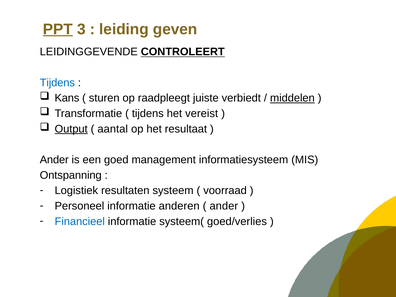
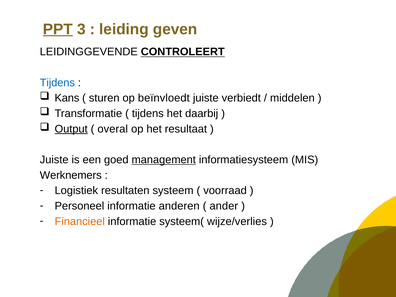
raadpleegt: raadpleegt -> beïnvloedt (164, 98)
middelen underline: present -> none (292, 98)
vereist: vereist -> daarbij (202, 114)
aantal: aantal -> overal (113, 129)
Ander: Ander -> Juiste (54, 160)
management underline: none -> present (164, 160)
Ontspanning: Ontspanning -> Werknemers (71, 175)
Financieel colour: blue -> orange (80, 221)
goed/verlies: goed/verlies -> wijze/verlies (237, 221)
